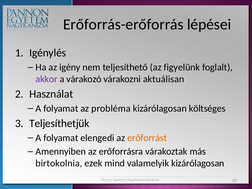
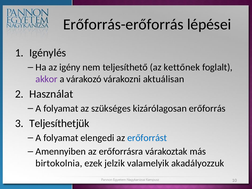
figyelünk: figyelünk -> kettőnek (182, 67)
probléma: probléma -> szükséges (111, 108)
költséges: költséges -> erőforrás (207, 108)
erőforrást colour: orange -> blue (147, 138)
mind: mind -> jelzik (115, 163)
valamelyik kizárólagosan: kizárólagosan -> akadályozzuk (198, 163)
